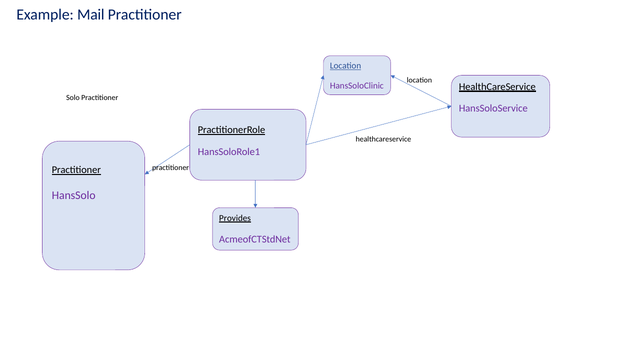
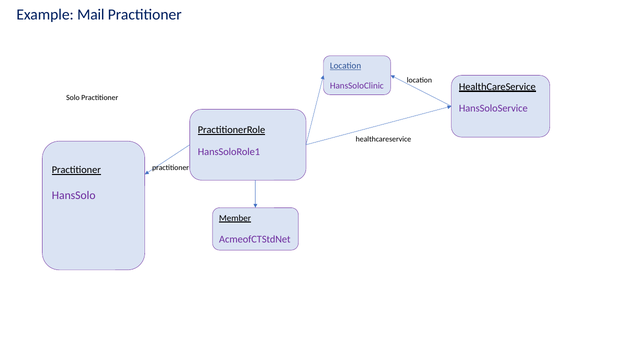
Provides: Provides -> Member (235, 218)
